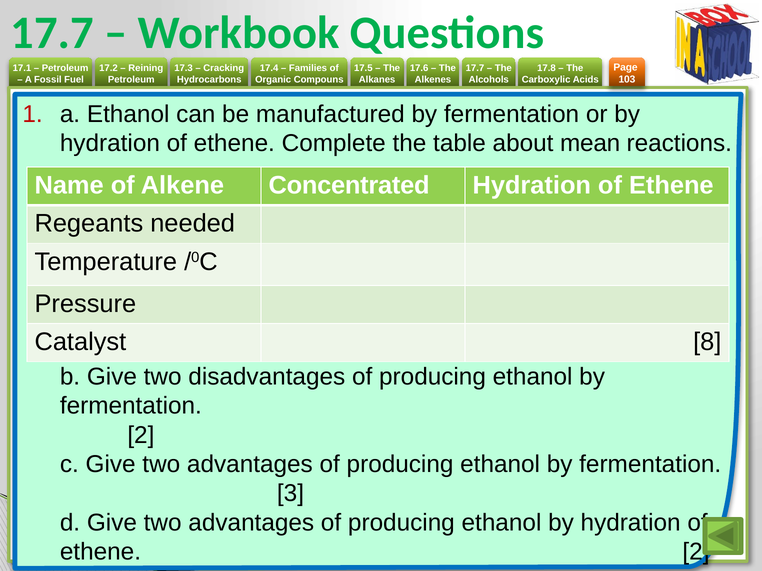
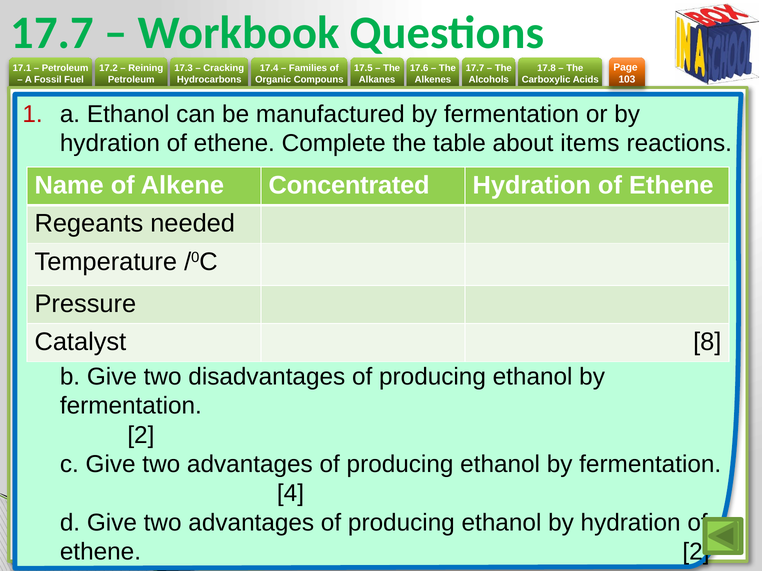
mean: mean -> items (590, 144)
3: 3 -> 4 (290, 494)
